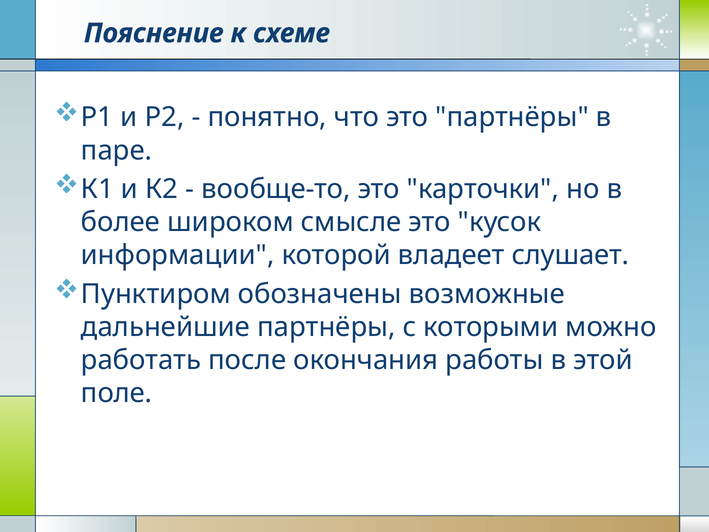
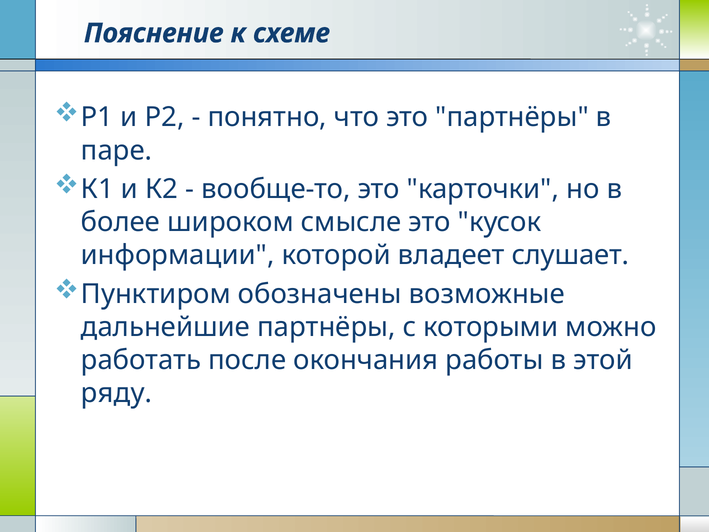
поле: поле -> ряду (117, 393)
